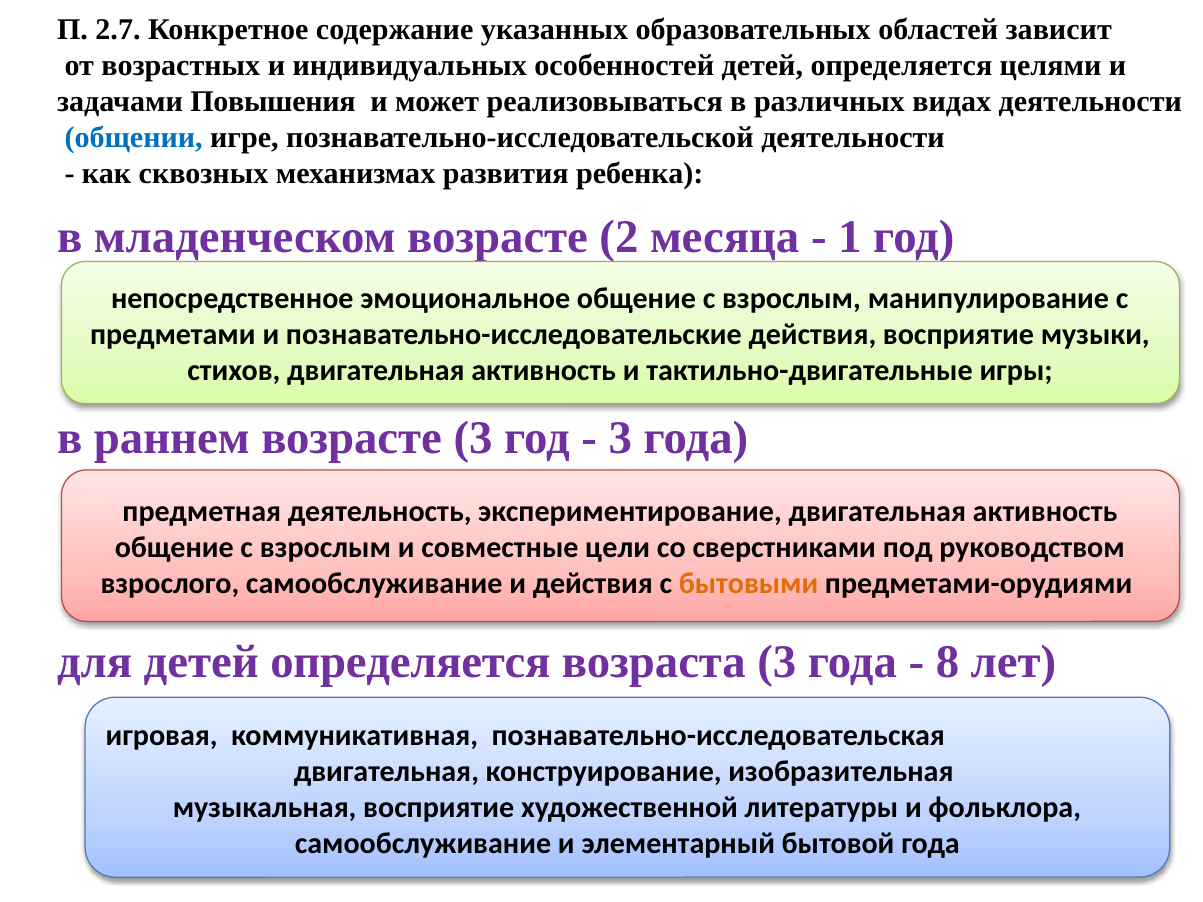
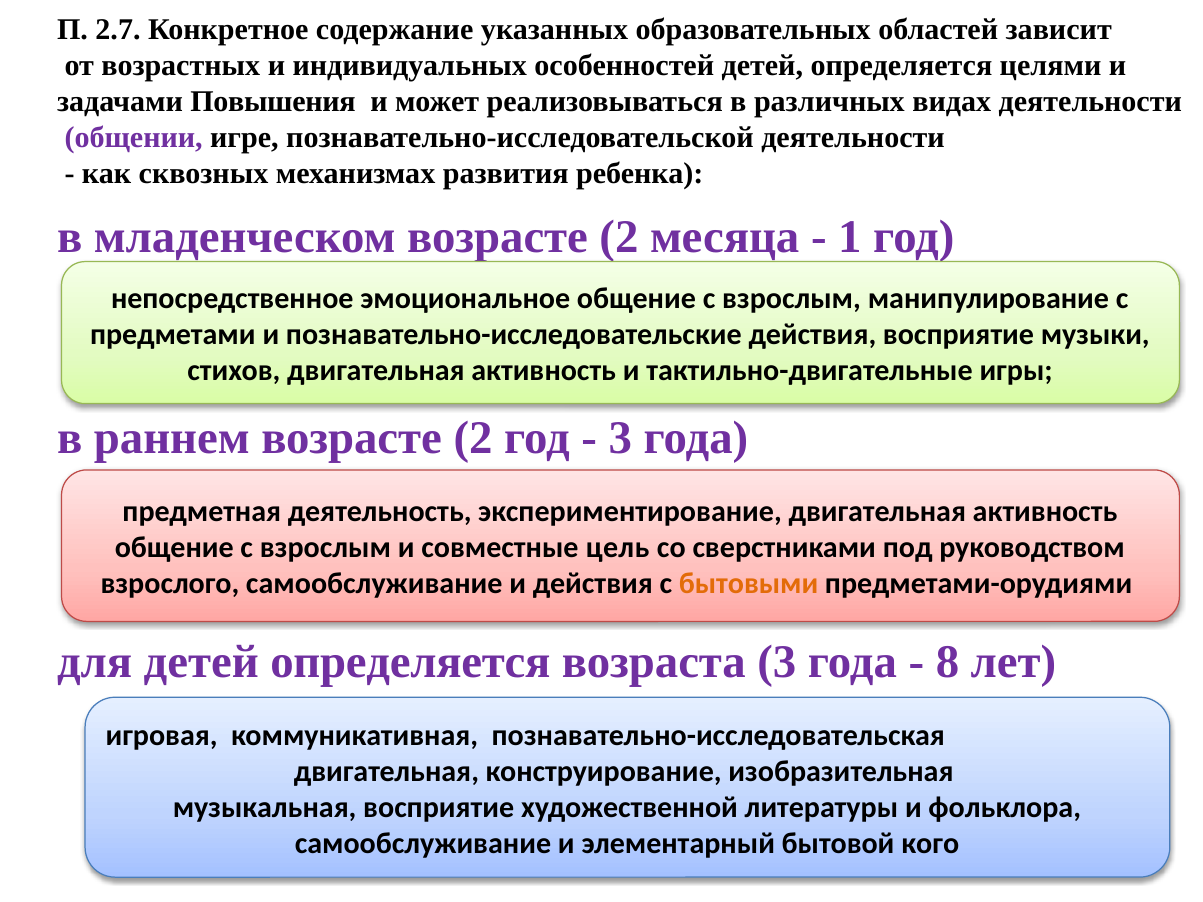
общении colour: blue -> purple (134, 138)
раннем возрасте 3: 3 -> 2 (473, 438)
цели: цели -> цель (618, 548)
бытовой года: года -> кого (930, 844)
